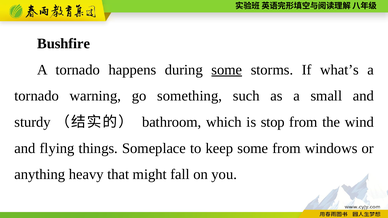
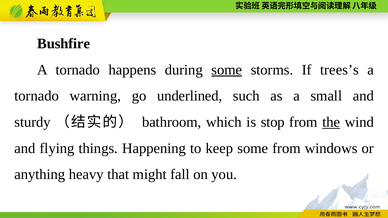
what’s: what’s -> trees’s (339, 70)
something: something -> underlined (190, 96)
the underline: none -> present (331, 122)
Someplace: Someplace -> Happening (154, 148)
